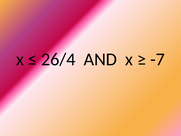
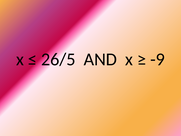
26/4: 26/4 -> 26/5 (58, 59)
-7: -7 -> -9 (157, 59)
